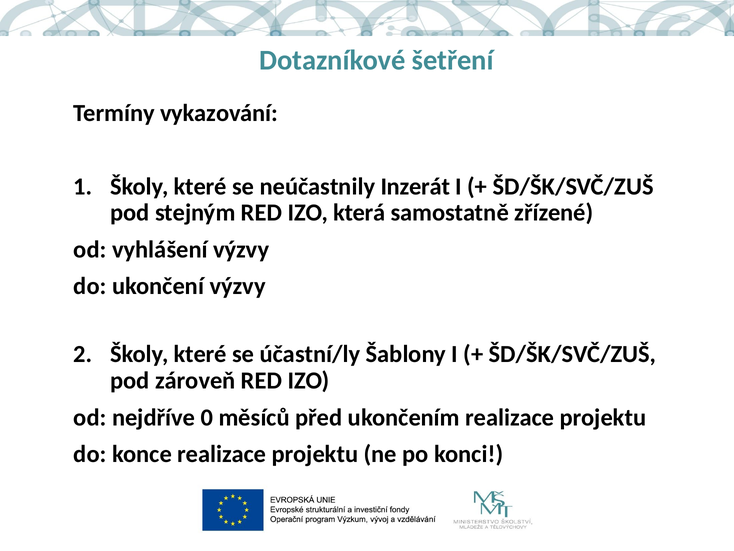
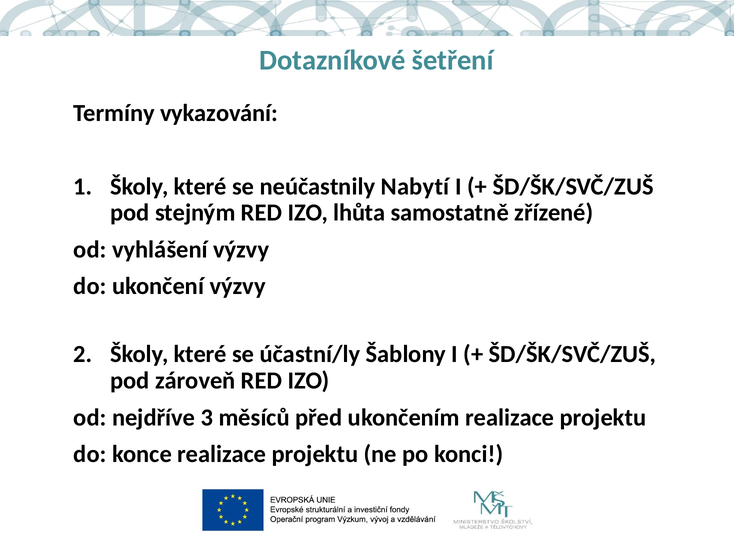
Inzerát: Inzerát -> Nabytí (415, 186)
která: která -> lhůta (359, 213)
0: 0 -> 3 (207, 417)
